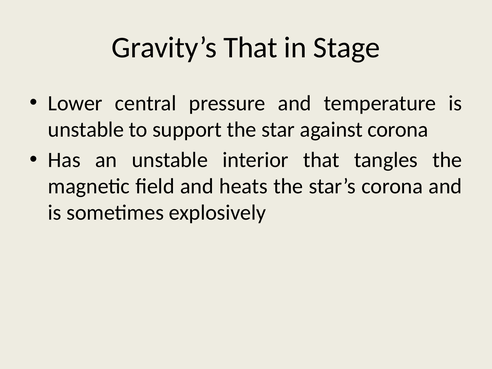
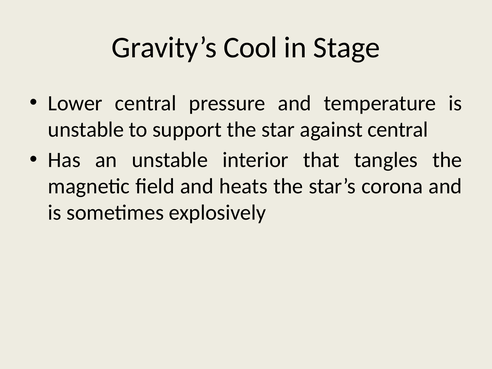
Gravity’s That: That -> Cool (250, 48)
against corona: corona -> central (398, 129)
